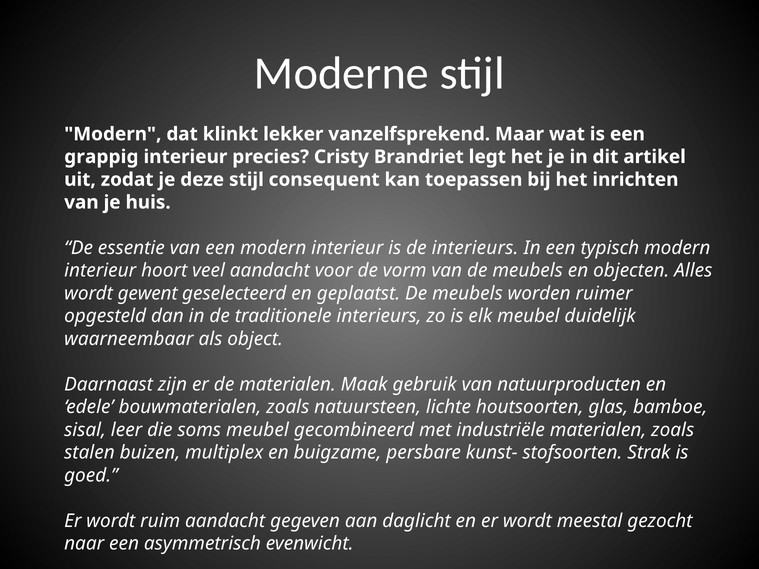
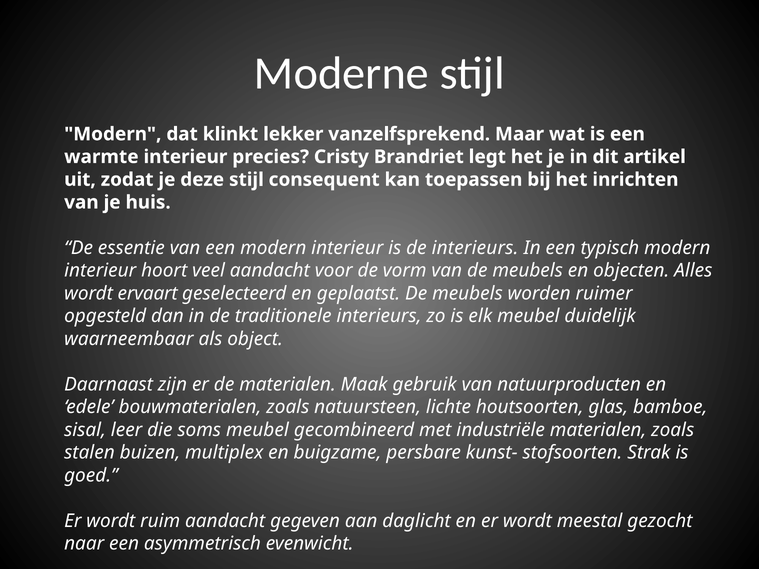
grappig: grappig -> warmte (101, 157)
gewent: gewent -> ervaart (148, 293)
